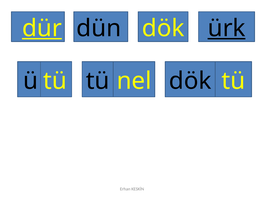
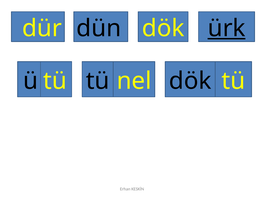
dür underline: present -> none (42, 28)
